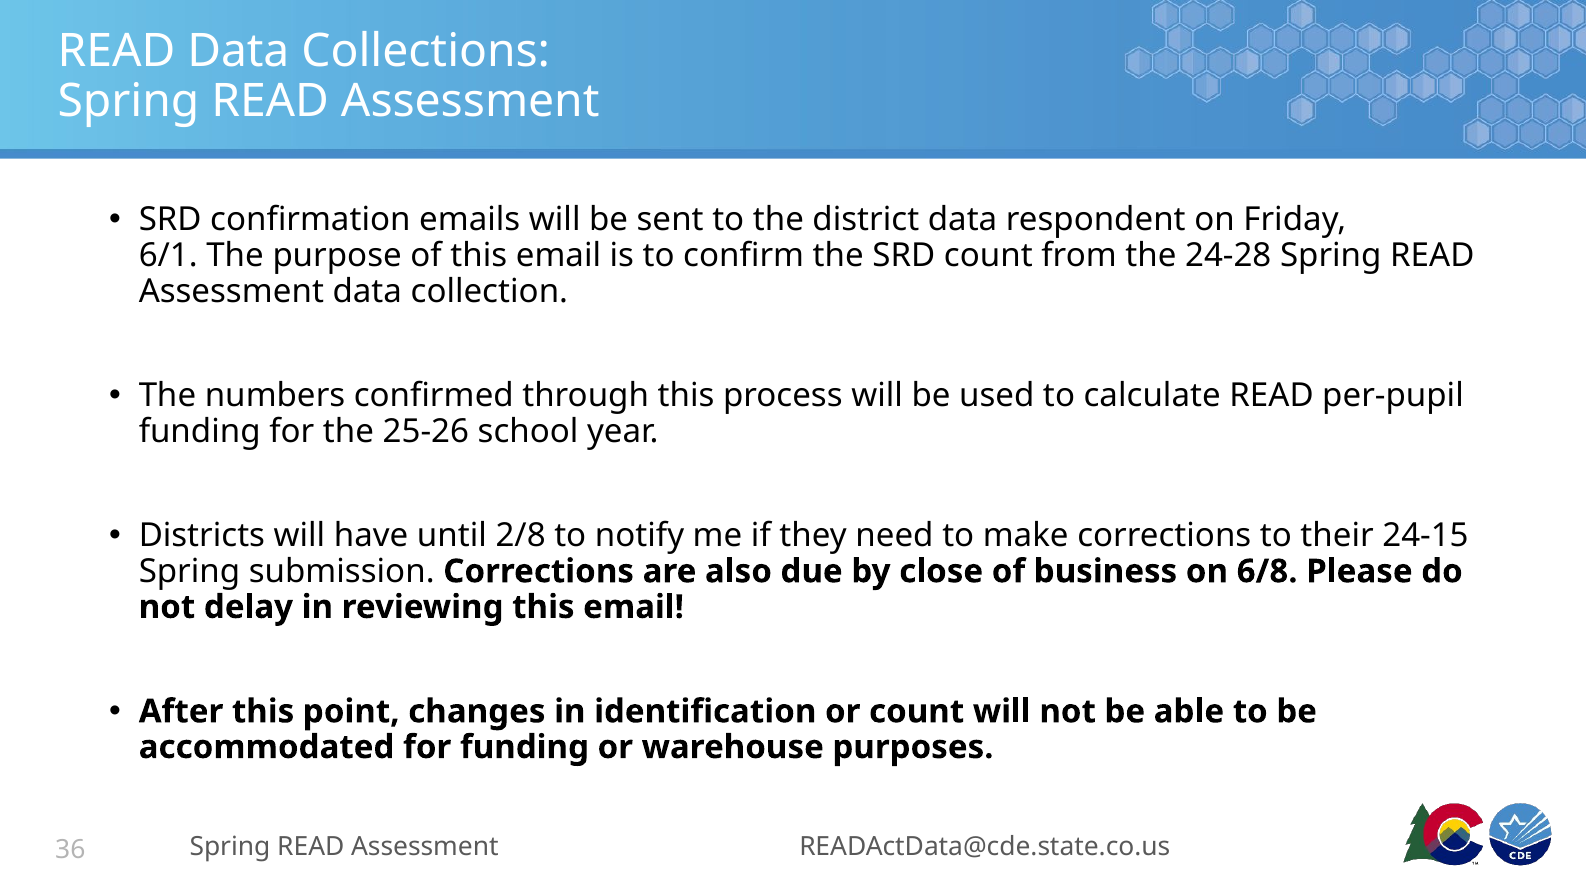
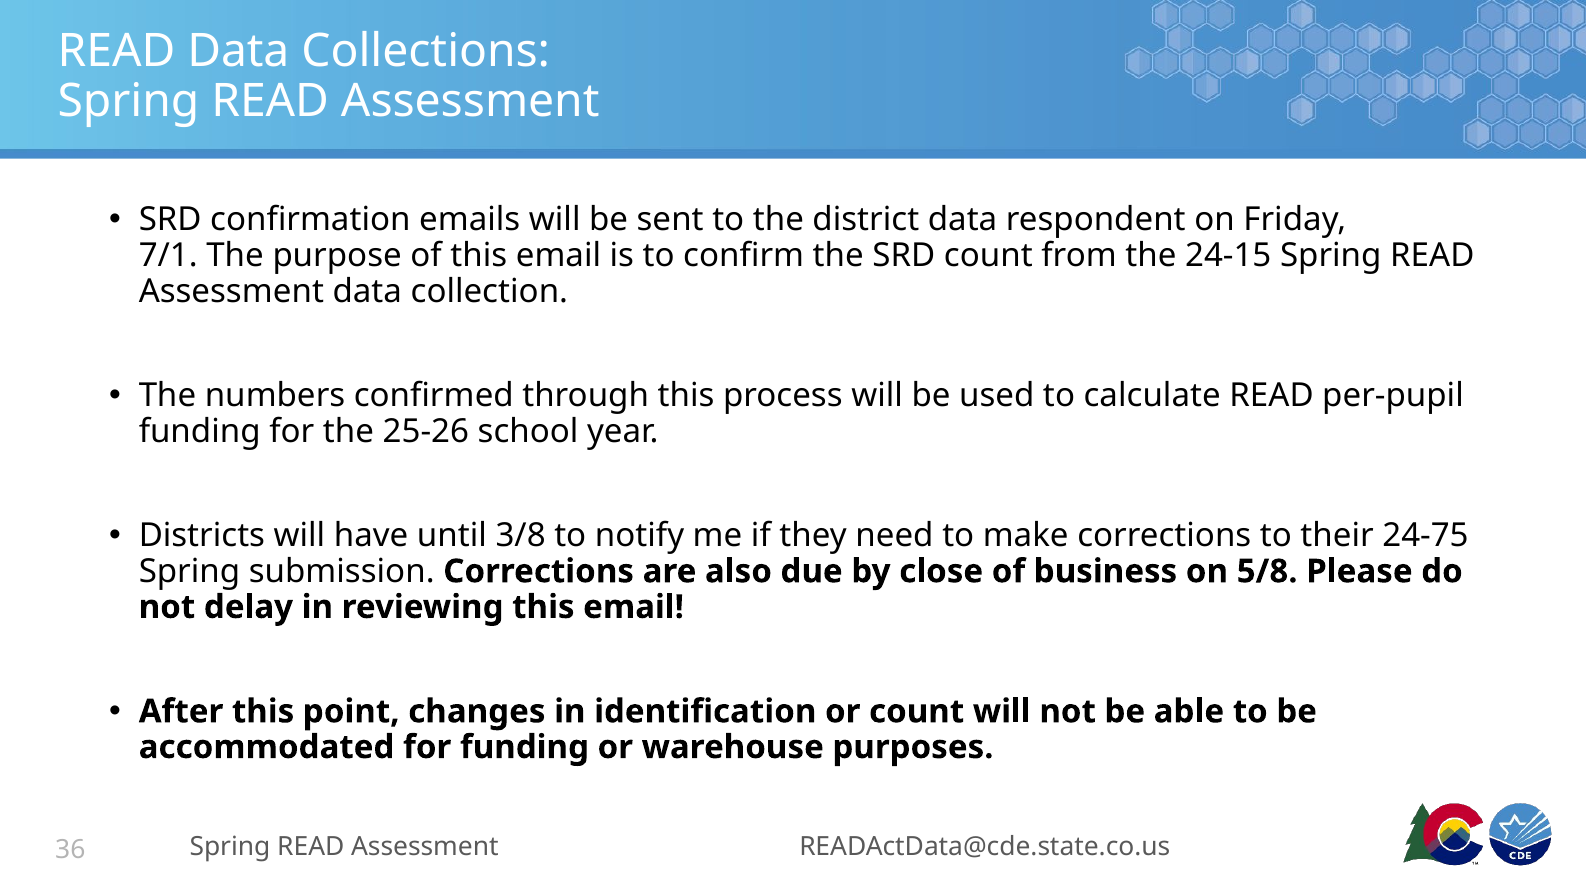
6/1: 6/1 -> 7/1 (168, 256)
24-28: 24-28 -> 24-15 (1228, 256)
2/8: 2/8 -> 3/8 (521, 536)
24-15: 24-15 -> 24-75 (1425, 536)
6/8: 6/8 -> 5/8 (1267, 571)
